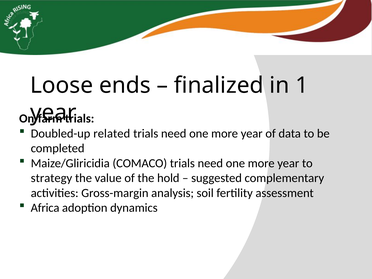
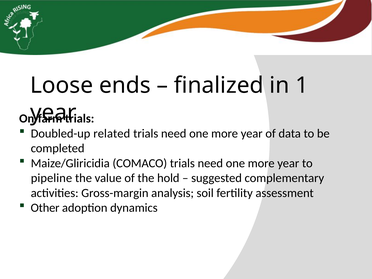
strategy: strategy -> pipeline (51, 178)
Africa: Africa -> Other (45, 208)
